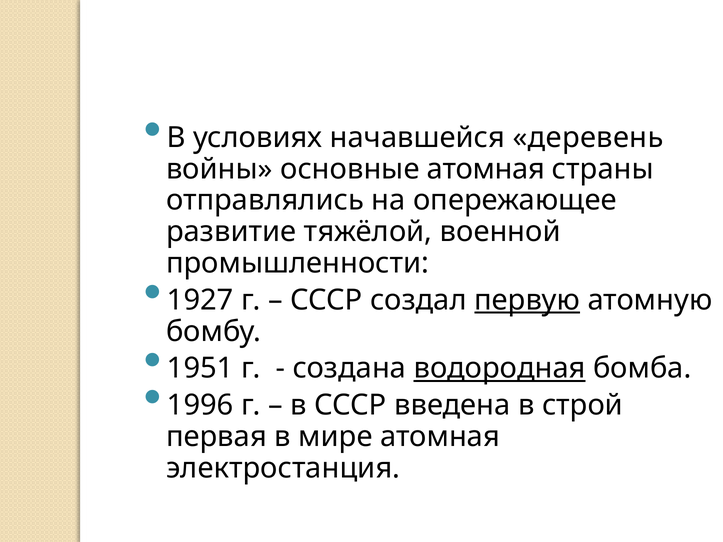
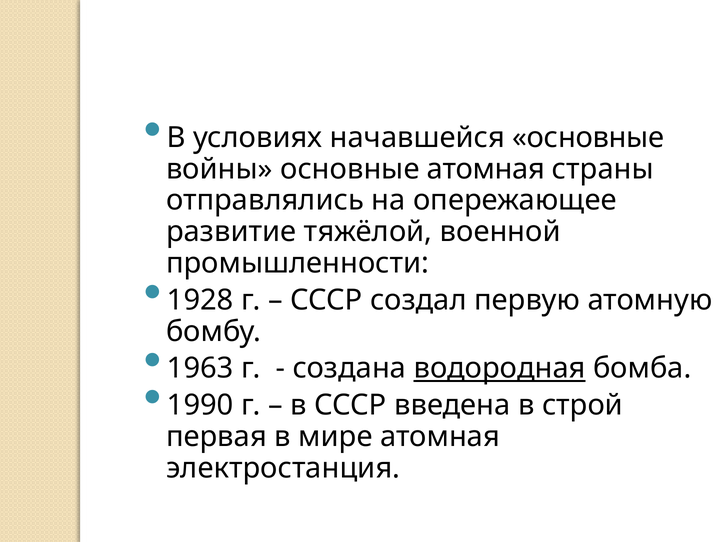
начавшейся деревень: деревень -> основные (588, 138)
1927: 1927 -> 1928 (200, 300)
первую underline: present -> none (527, 300)
1951: 1951 -> 1963 (200, 369)
1996: 1996 -> 1990 (200, 405)
